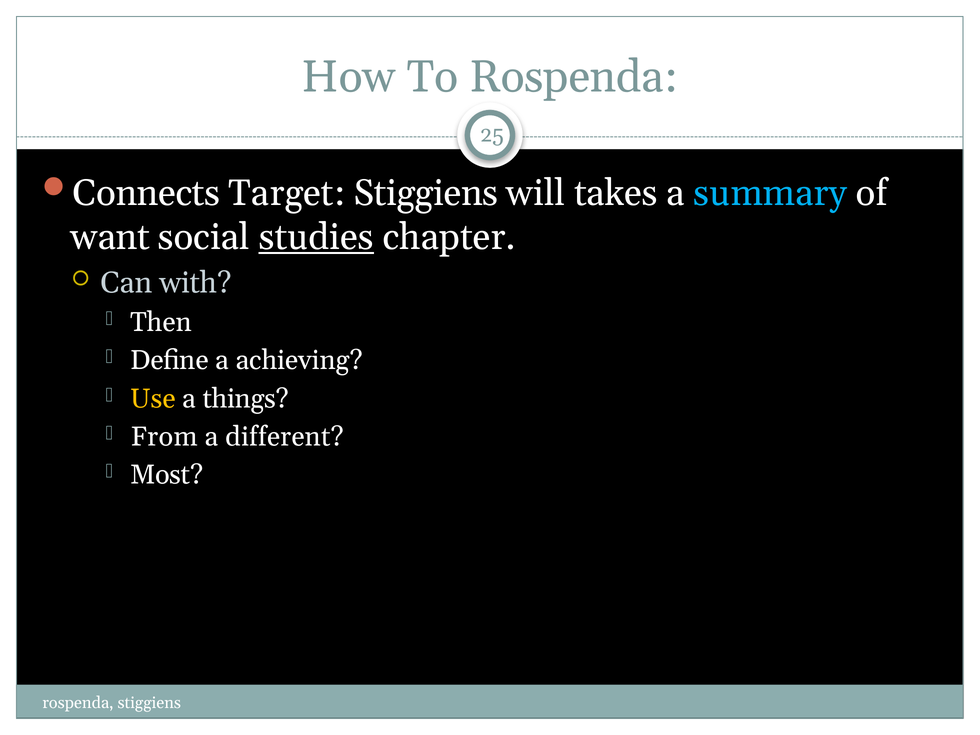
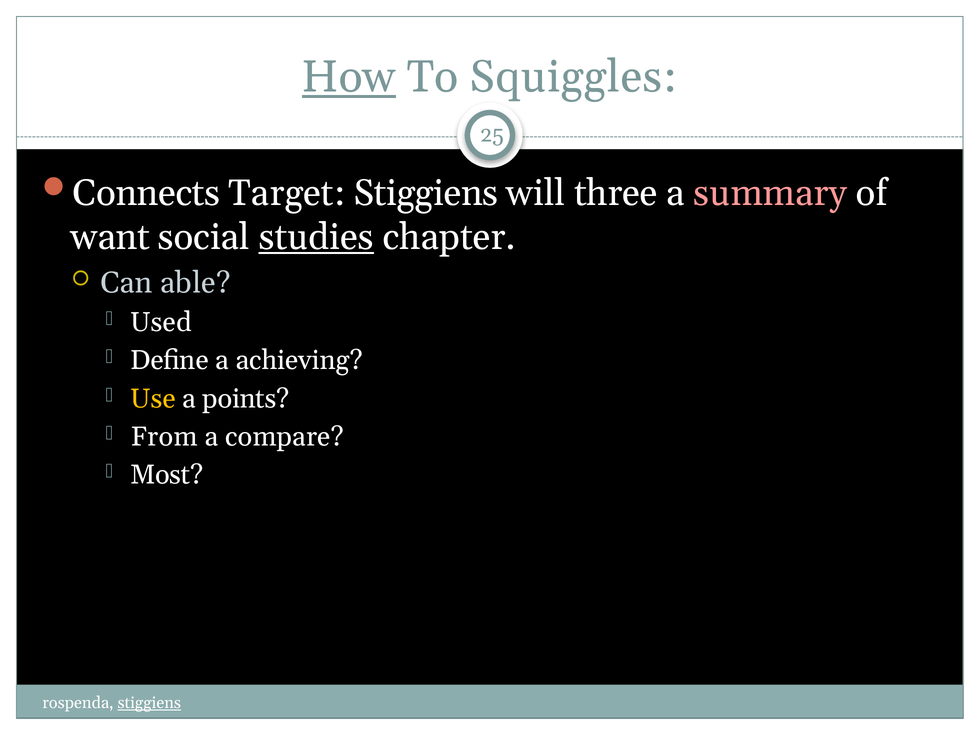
How underline: none -> present (349, 77)
To Rospenda: Rospenda -> Squiggles (573, 77)
takes: takes -> three (616, 193)
summary colour: light blue -> pink (770, 193)
with: with -> able (195, 283)
Then: Then -> Used (161, 322)
things: things -> points (246, 399)
different: different -> compare (284, 437)
stiggiens underline: none -> present (149, 703)
